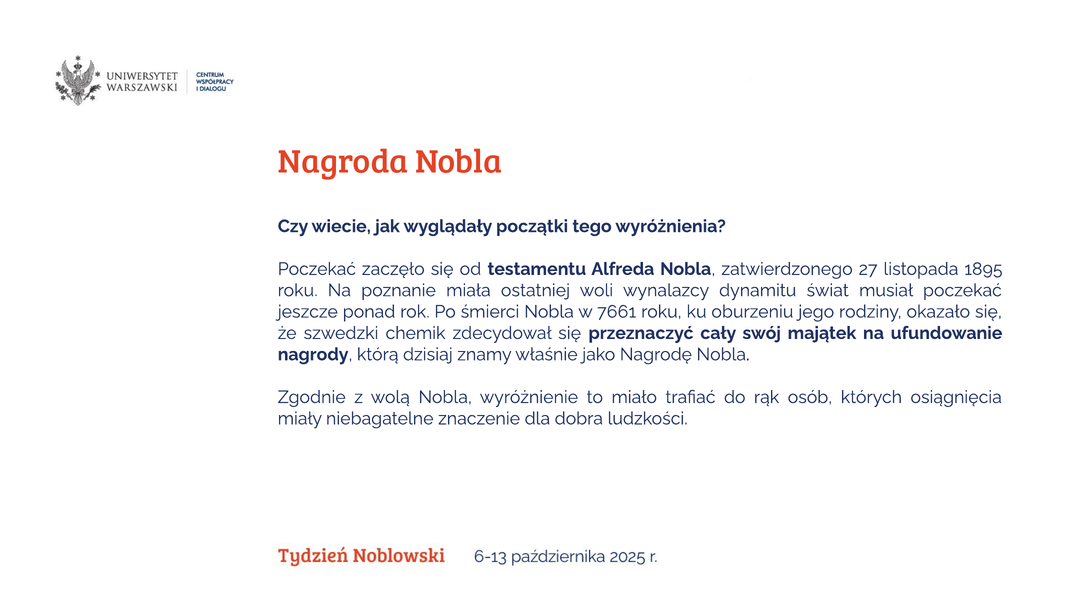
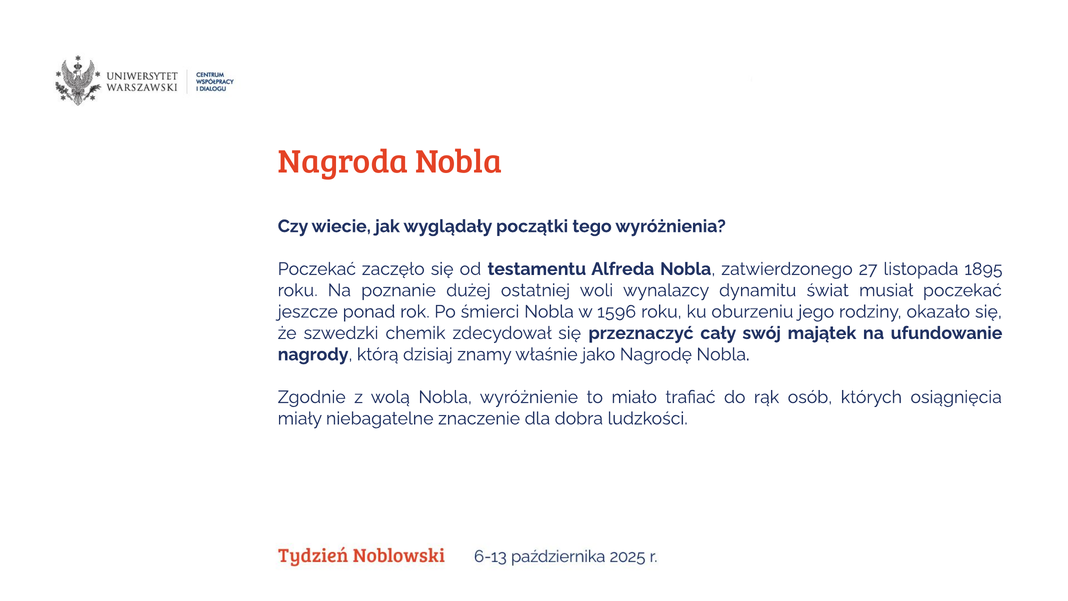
miała: miała -> dużej (468, 290)
7661: 7661 -> 1596 (617, 312)
